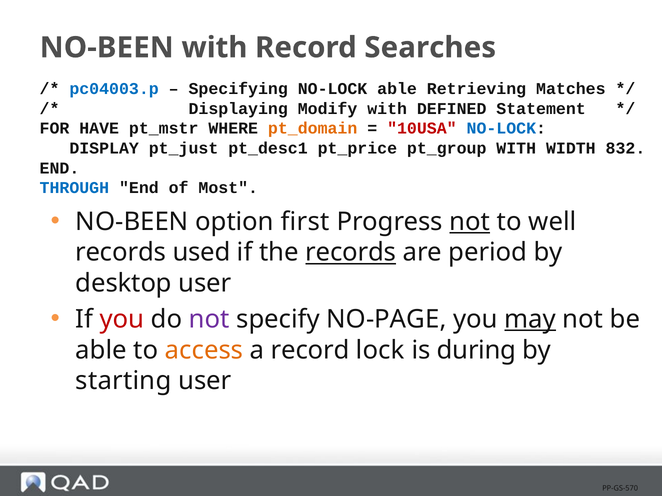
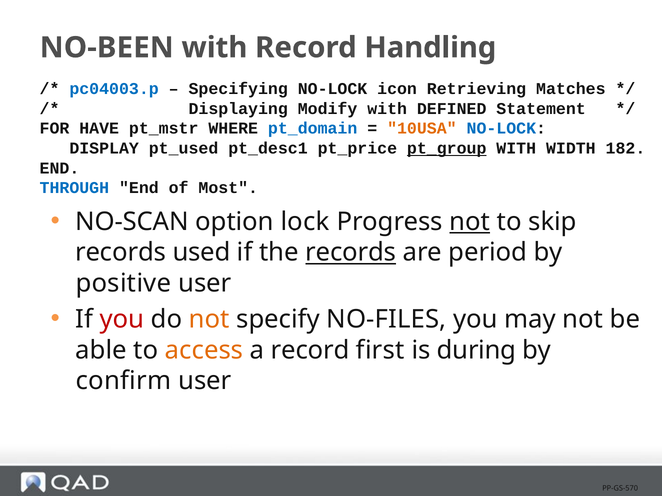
Searches: Searches -> Handling (430, 48)
NO-LOCK able: able -> icon (397, 89)
pt_domain colour: orange -> blue (313, 129)
10USA colour: red -> orange (422, 129)
pt_just: pt_just -> pt_used (184, 148)
pt_group underline: none -> present (447, 148)
832: 832 -> 182 (625, 148)
NO-BEEN: NO-BEEN -> NO-SCAN (132, 222)
first: first -> lock (305, 222)
well: well -> skip (552, 222)
desktop: desktop -> positive (123, 284)
not colour: purple -> orange (209, 320)
NO-PAGE: NO-PAGE -> NO-FILES (386, 320)
may underline: present -> none (530, 320)
lock: lock -> first (380, 350)
starting: starting -> confirm (123, 381)
